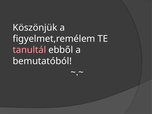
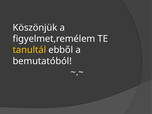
tanultál colour: pink -> yellow (29, 50)
